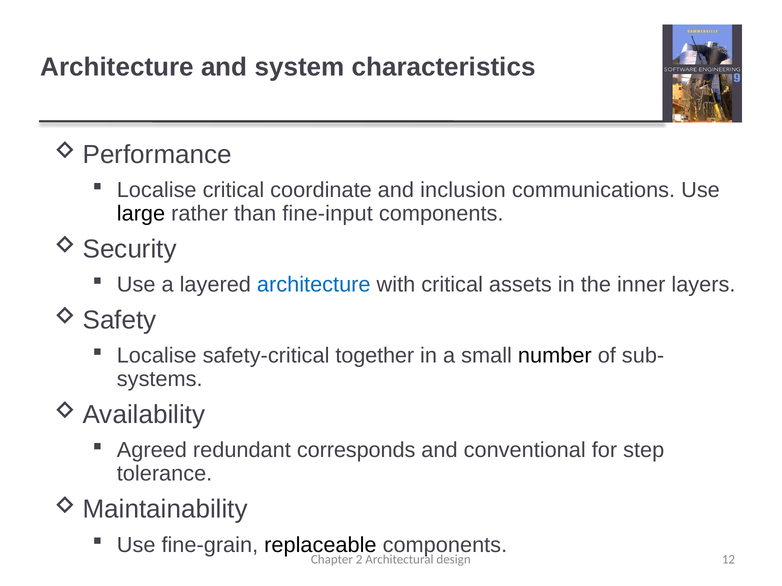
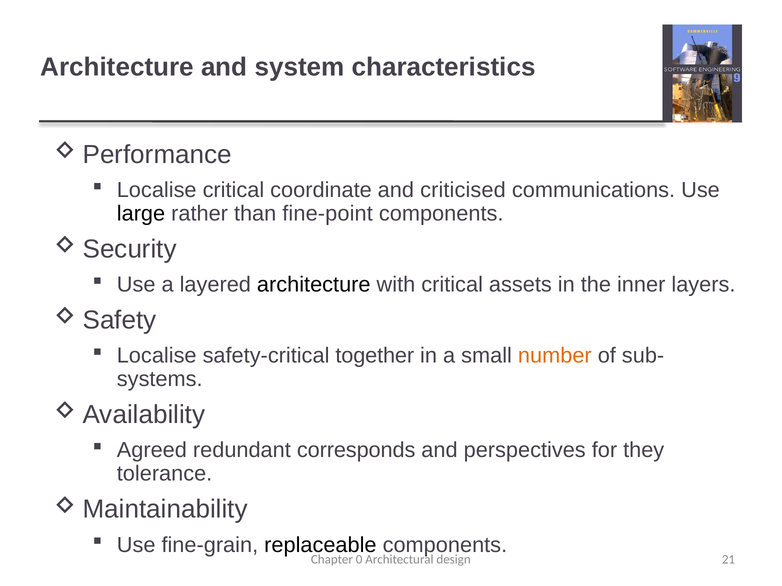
inclusion: inclusion -> criticised (463, 190)
fine-input: fine-input -> fine-point (328, 214)
architecture colour: blue -> black (314, 285)
number colour: black -> orange (555, 356)
conventional: conventional -> perspectives (525, 451)
step: step -> they (644, 451)
2: 2 -> 0 (359, 560)
12: 12 -> 21 (728, 560)
